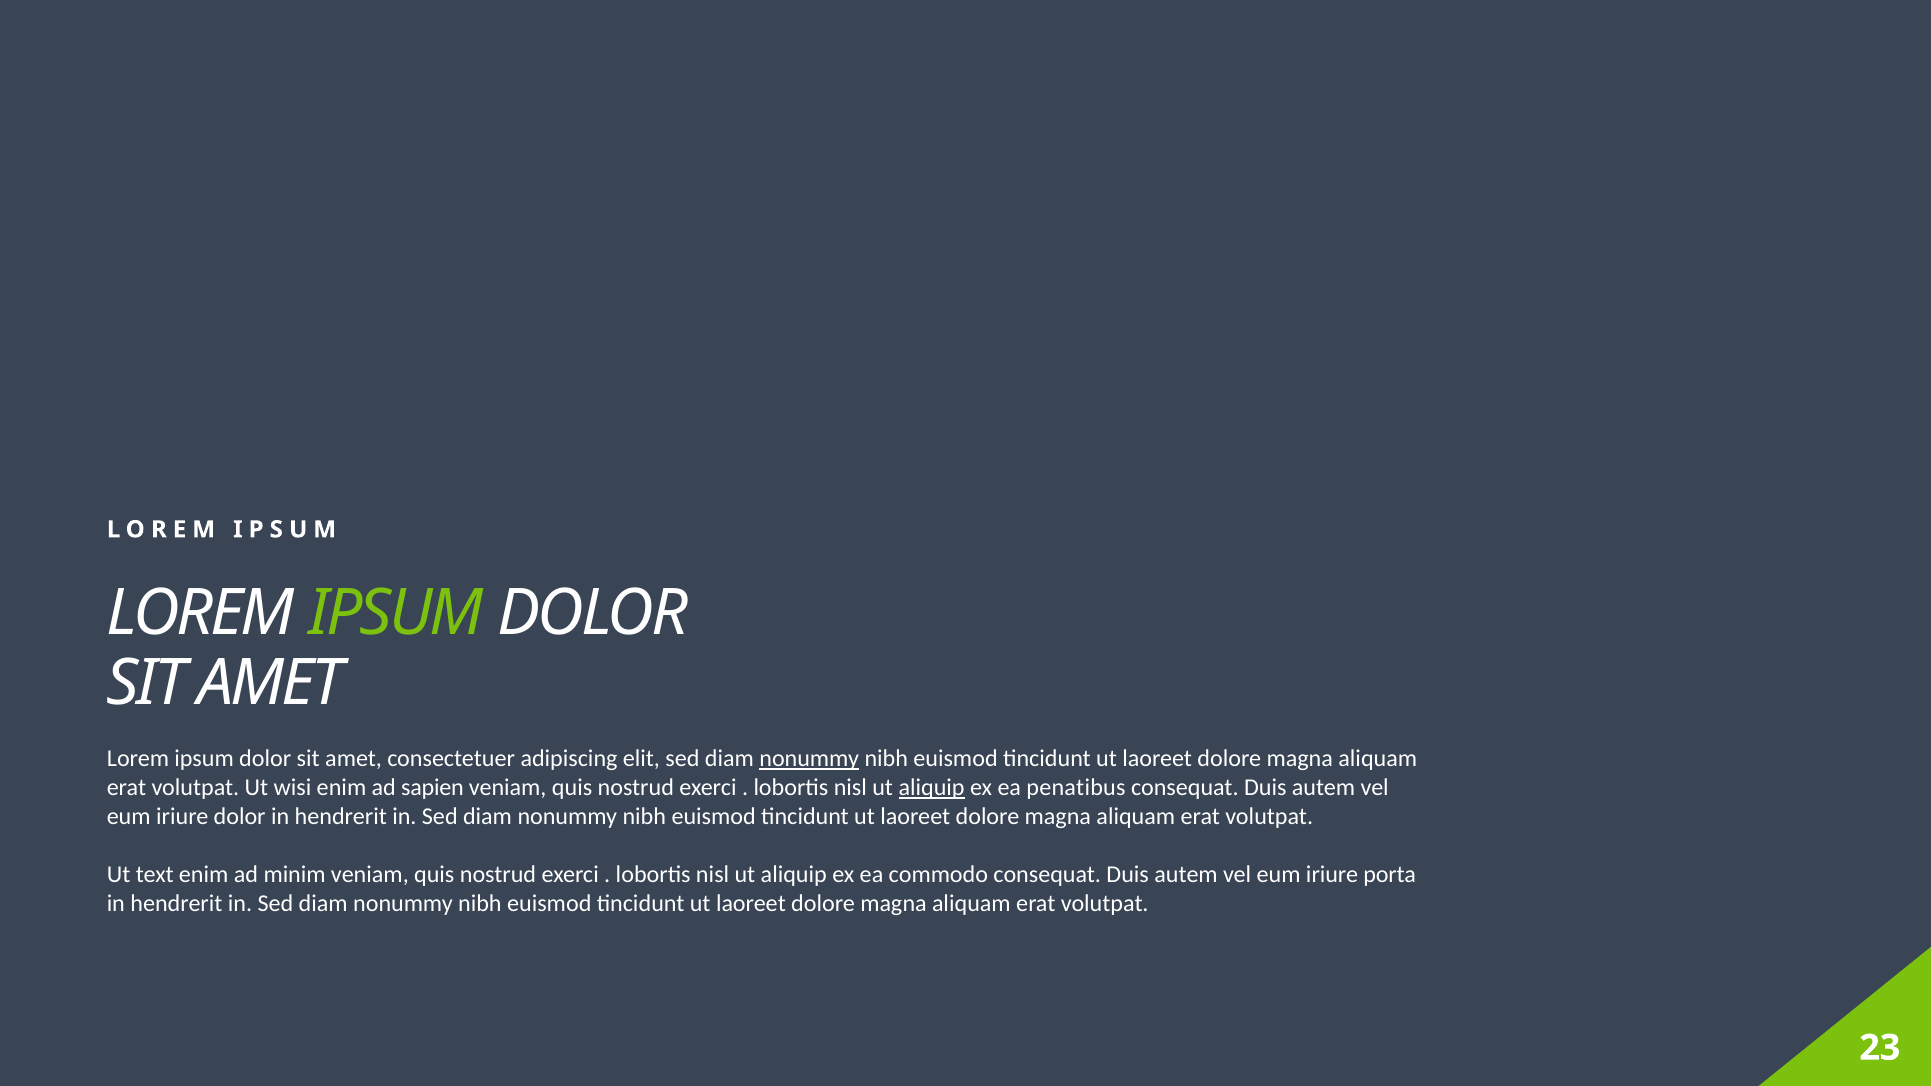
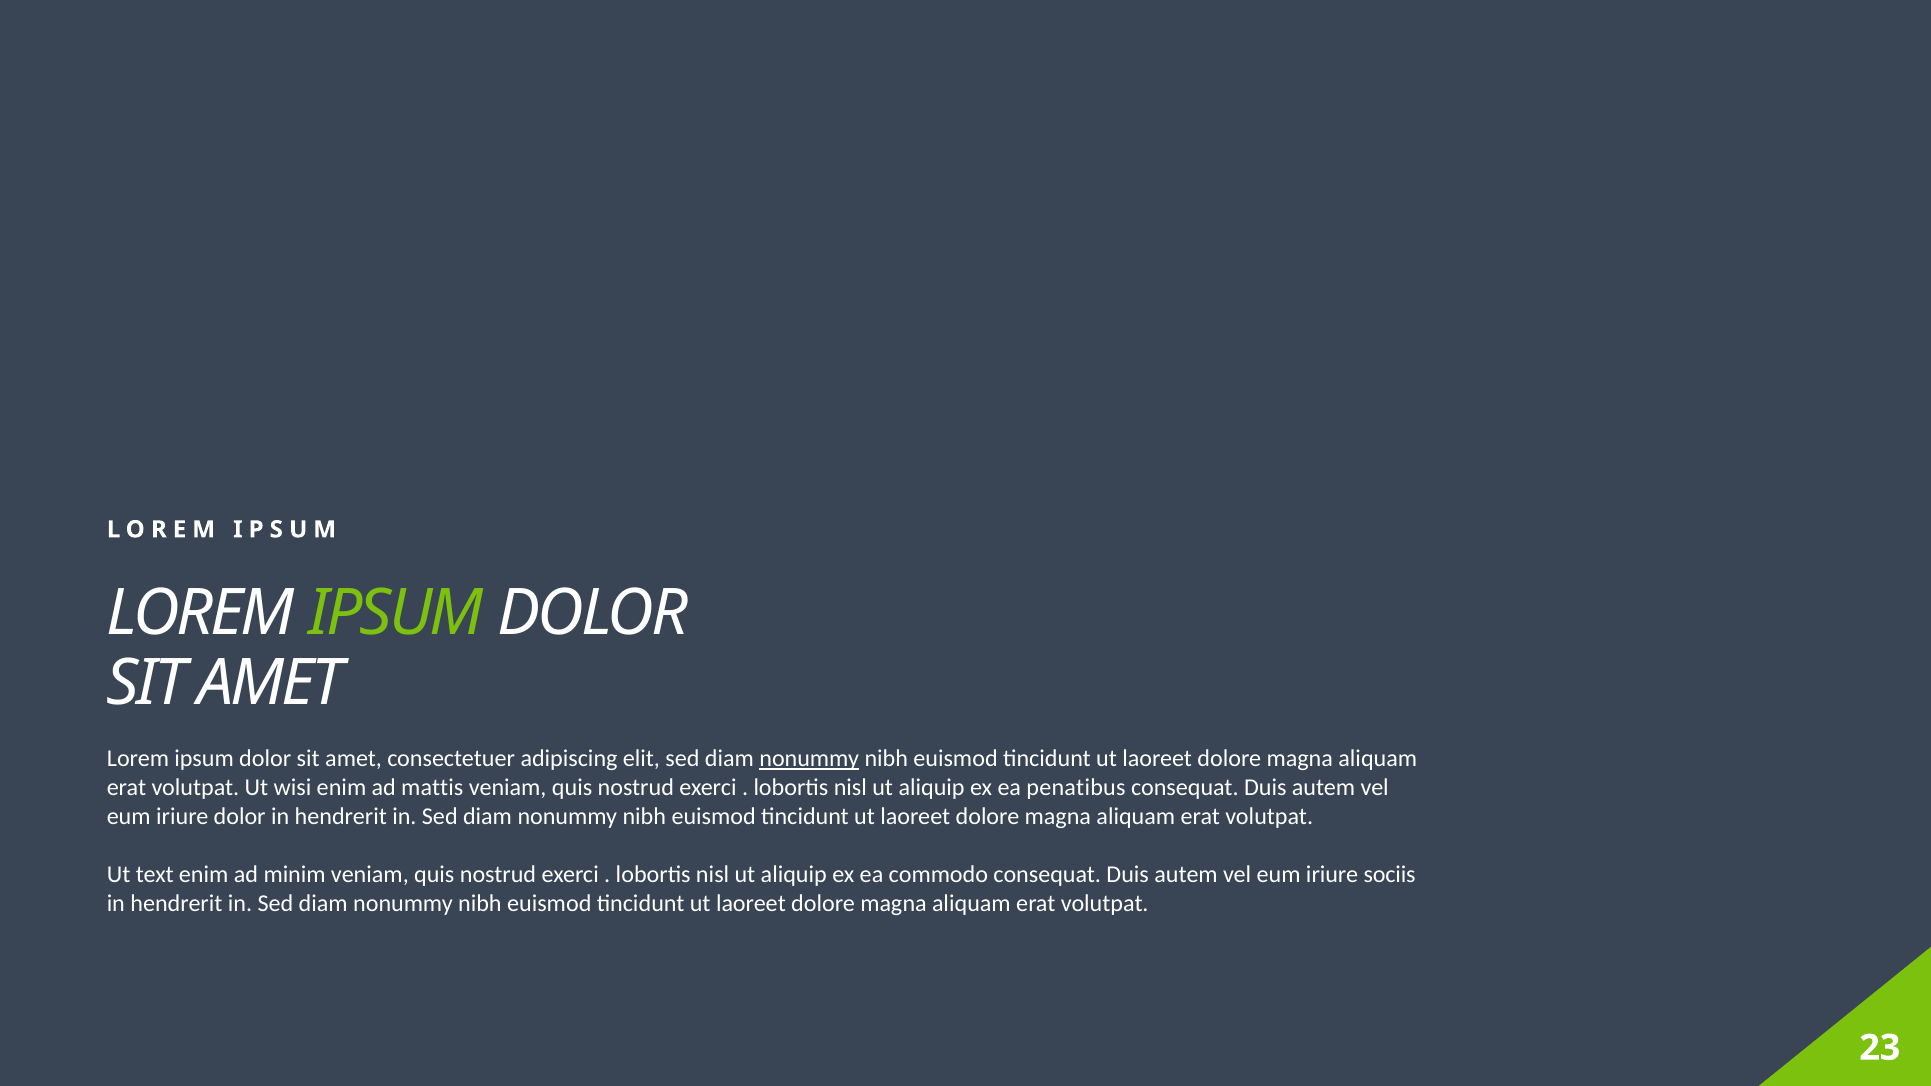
sapien: sapien -> mattis (432, 788)
aliquip underline: present -> none (932, 788)
porta: porta -> sociis (1390, 875)
